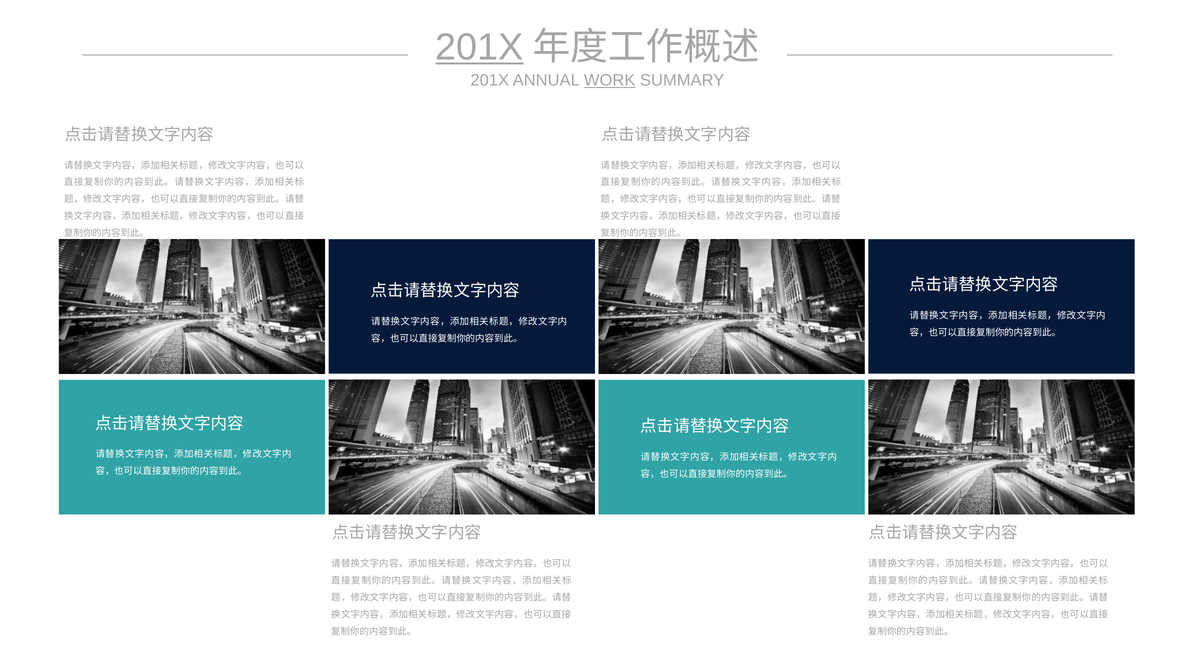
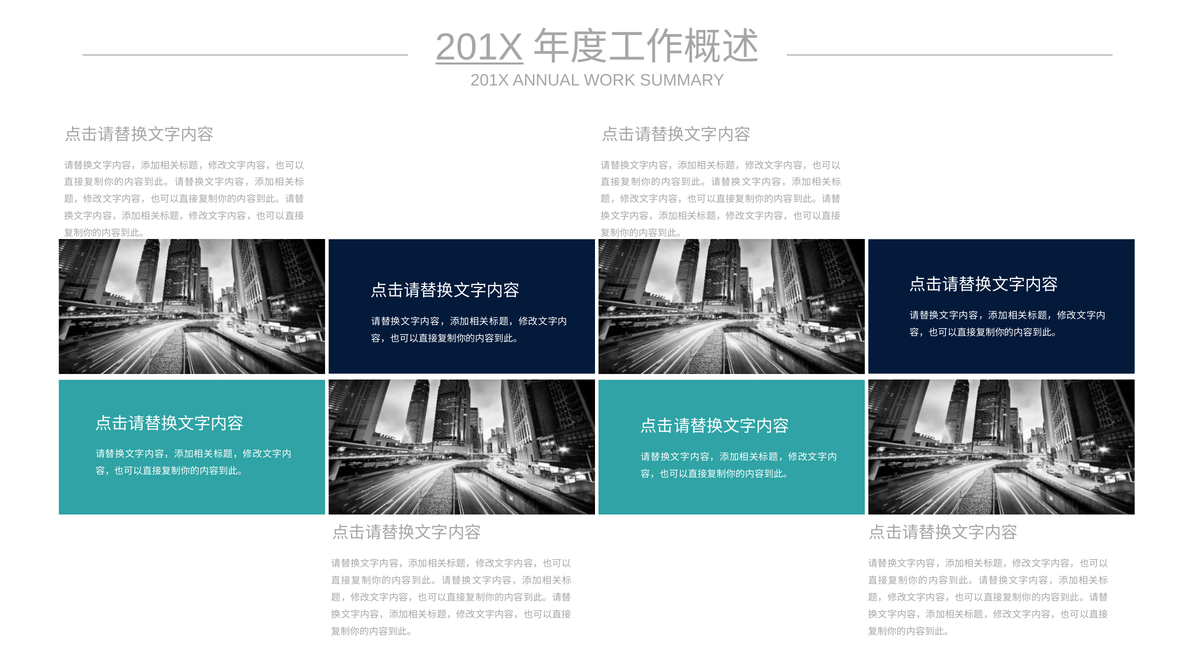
WORK underline: present -> none (610, 80)
